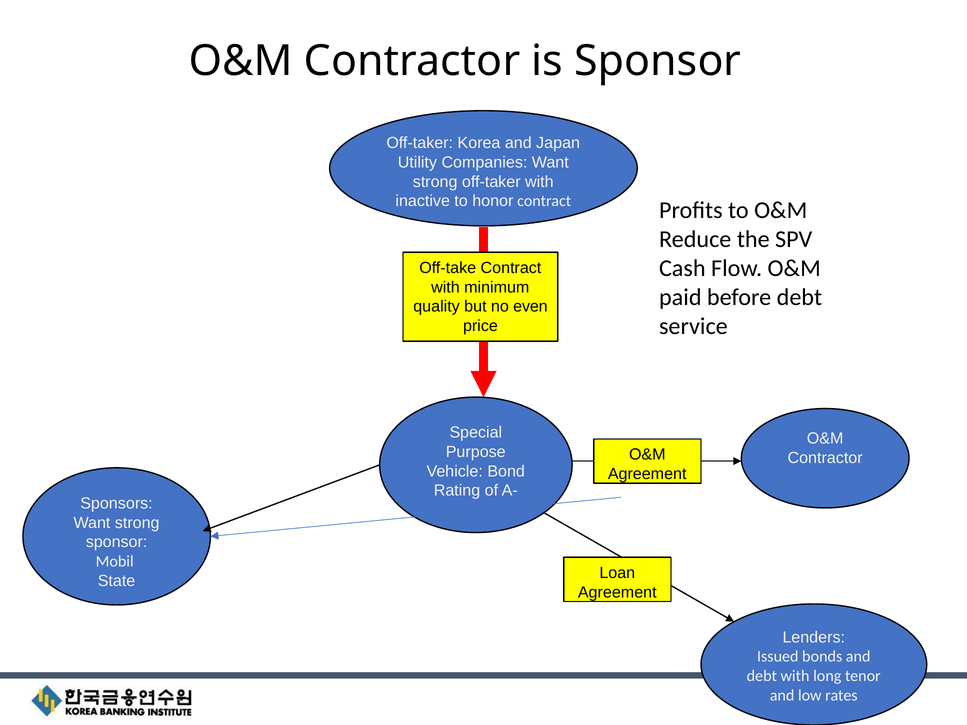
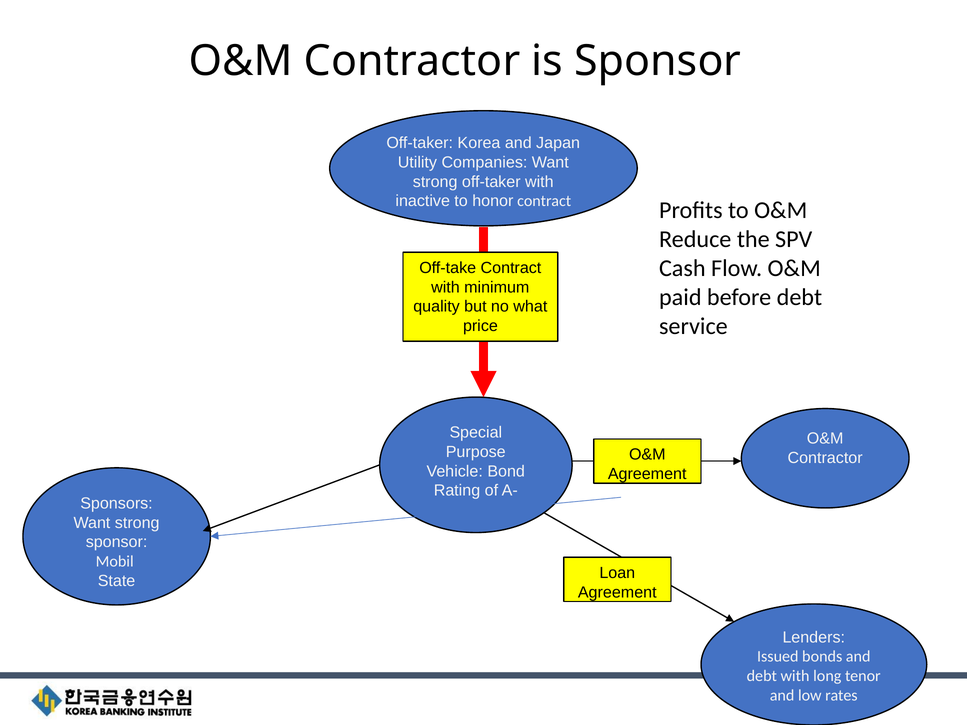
even: even -> what (530, 307)
